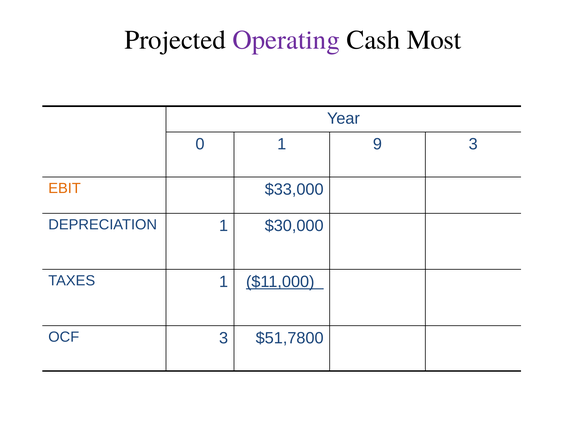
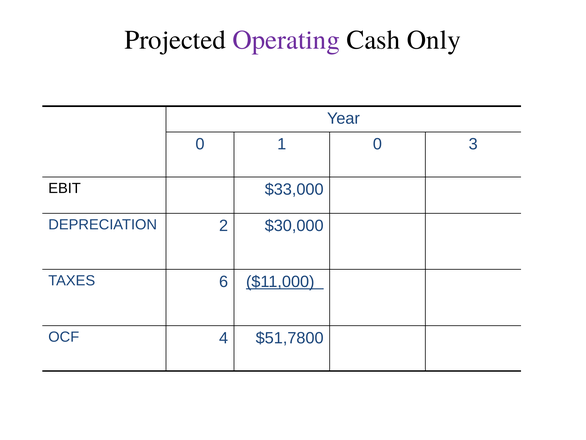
Most: Most -> Only (434, 40)
1 9: 9 -> 0 (377, 144)
EBIT colour: orange -> black (65, 188)
DEPRECIATION 1: 1 -> 2 (224, 225)
TAXES 1: 1 -> 6 (224, 281)
OCF 3: 3 -> 4 (224, 338)
